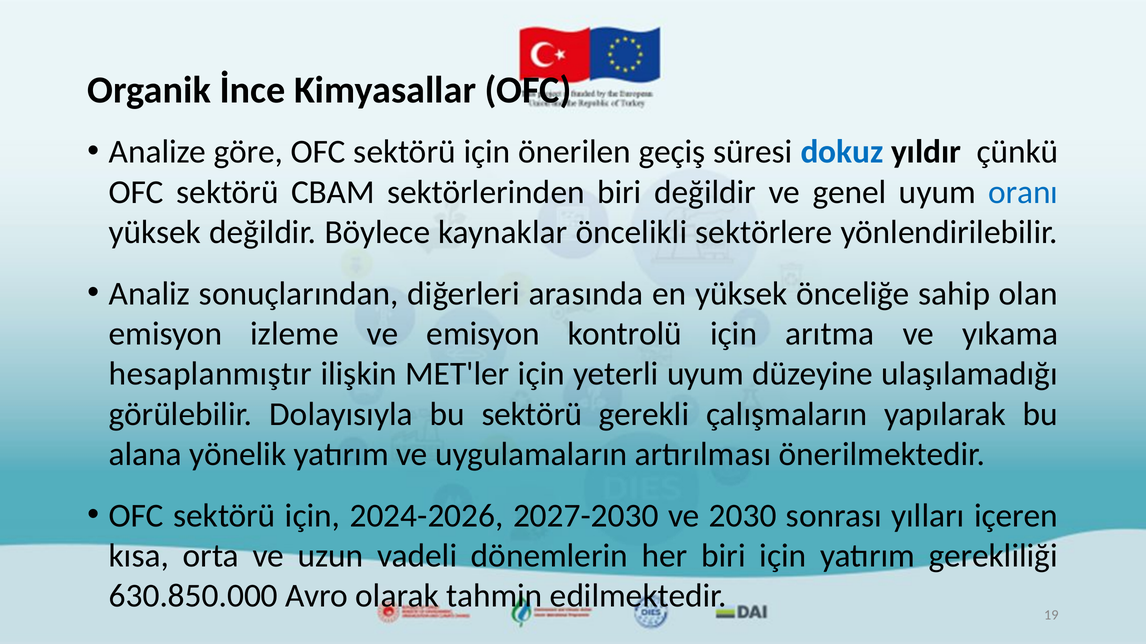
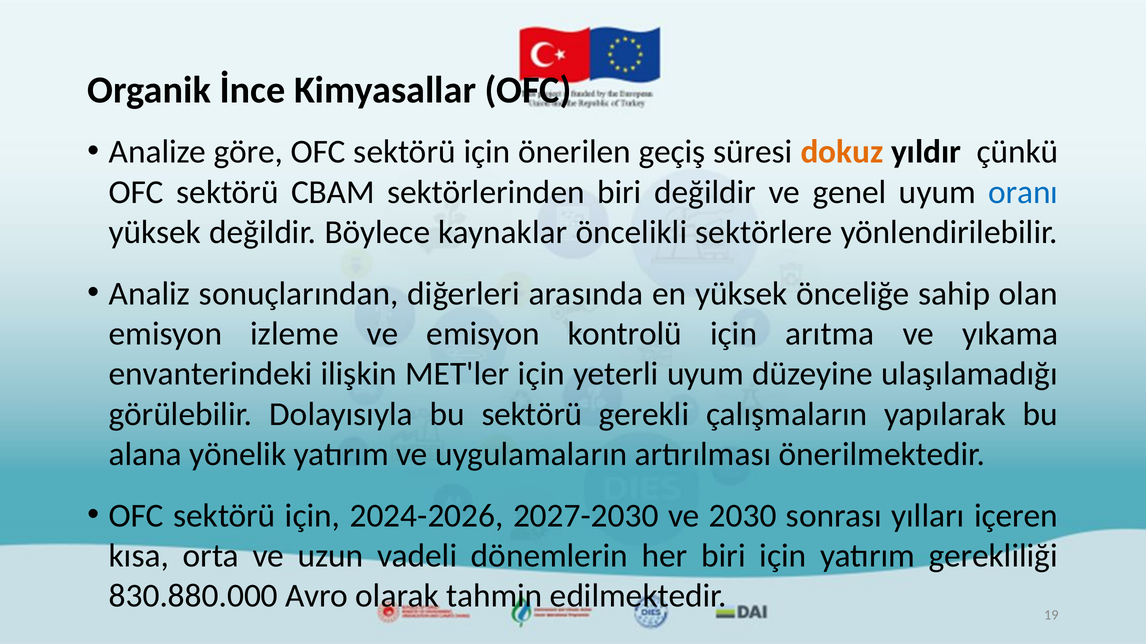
dokuz colour: blue -> orange (842, 152)
hesaplanmıştır: hesaplanmıştır -> envanterindeki (211, 374)
630.850.000: 630.850.000 -> 830.880.000 (193, 596)
